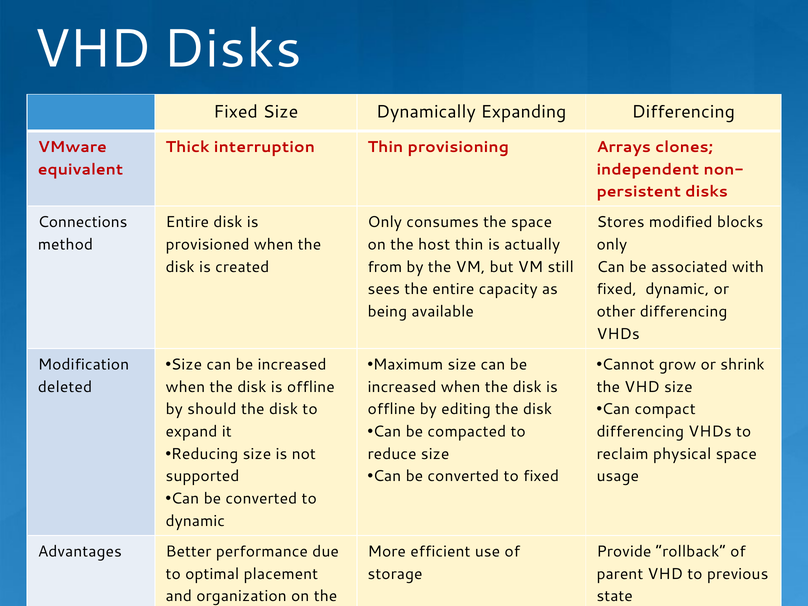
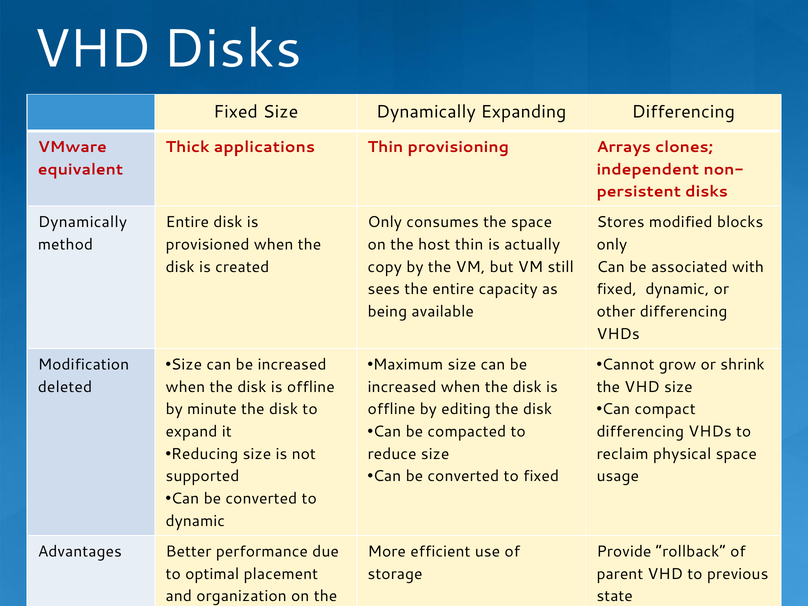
interruption: interruption -> applications (264, 147)
Connections: Connections -> Dynamically (82, 222)
from: from -> copy (385, 267)
should: should -> minute (212, 409)
